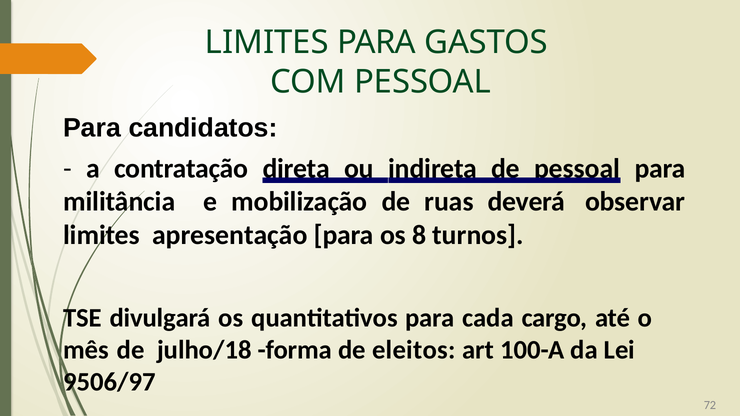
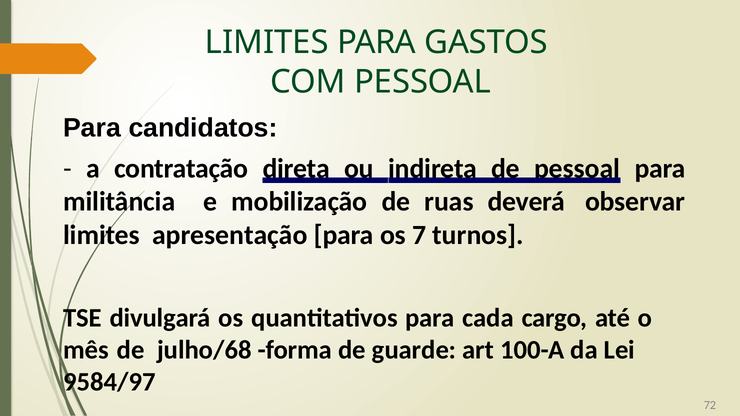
8: 8 -> 7 (419, 235)
julho/18: julho/18 -> julho/68 (204, 350)
eleitos: eleitos -> guarde (414, 350)
9506/97: 9506/97 -> 9584/97 (109, 382)
